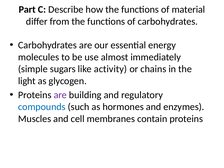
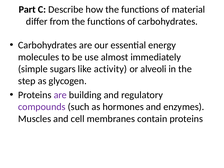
chains: chains -> alveoli (153, 69)
light: light -> step (27, 81)
compounds colour: blue -> purple (42, 107)
